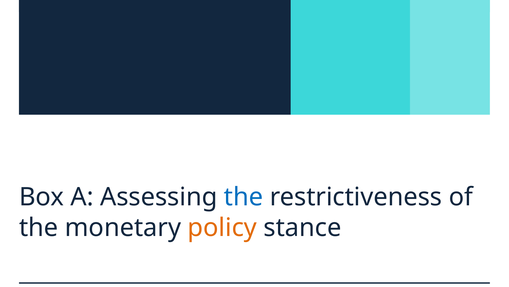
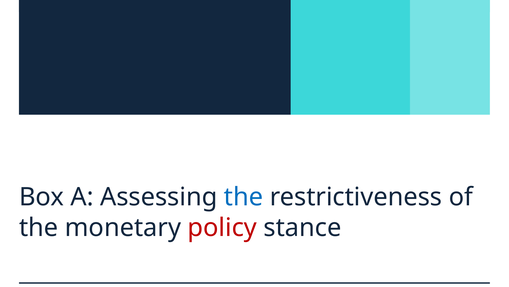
policy colour: orange -> red (222, 227)
